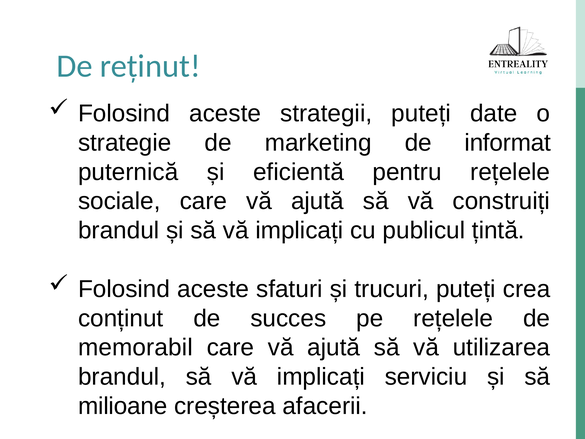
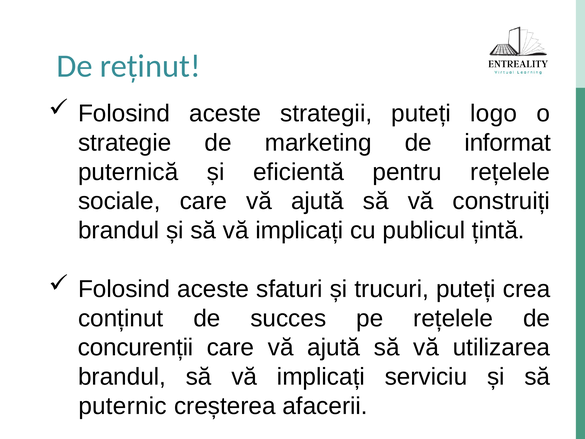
date: date -> logo (494, 113)
memorabil: memorabil -> concurenții (136, 347)
milioane: milioane -> puternic (123, 406)
